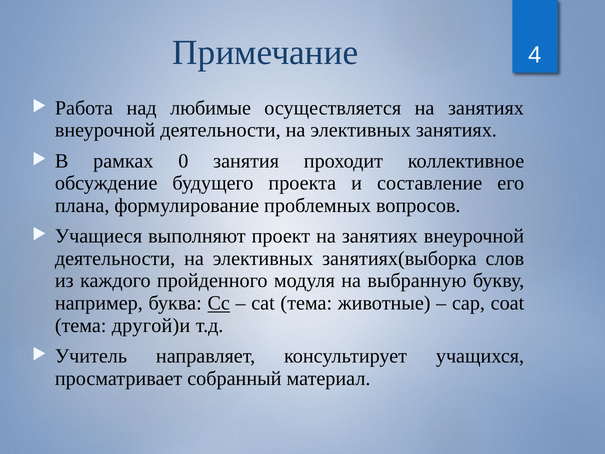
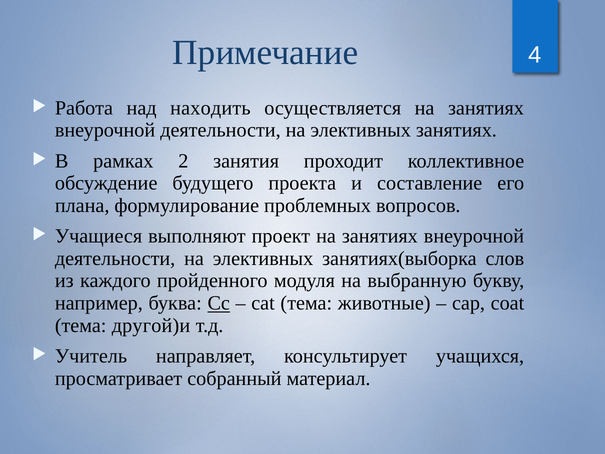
любимые: любимые -> находить (210, 108)
0: 0 -> 2 (183, 161)
